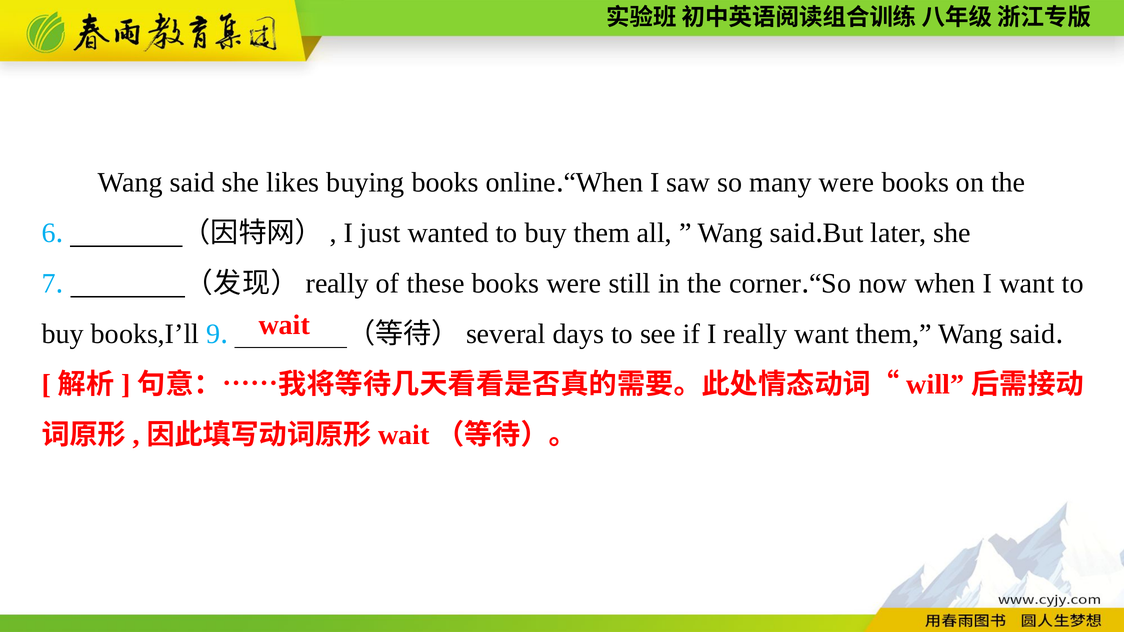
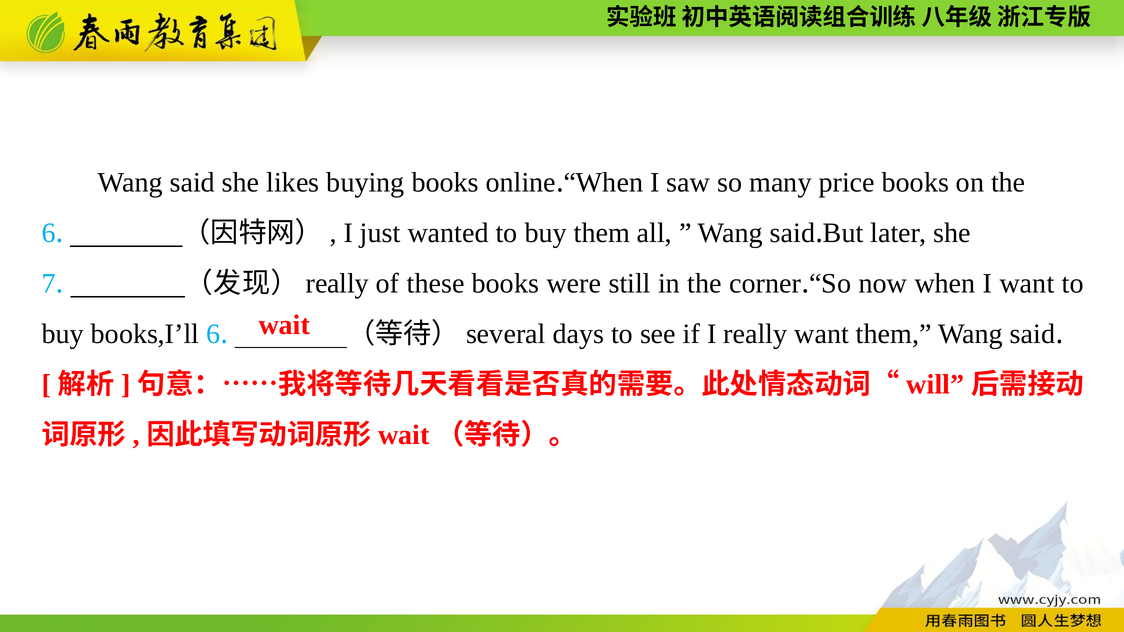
many were: were -> price (847, 182)
books,I’ll 9: 9 -> 6 (213, 334)
